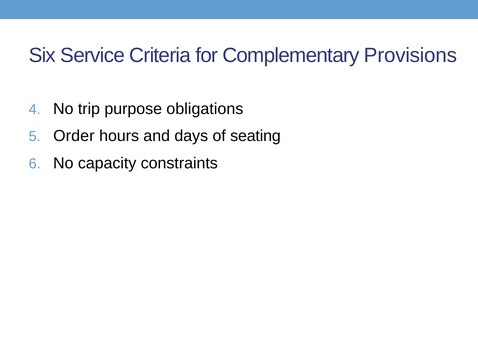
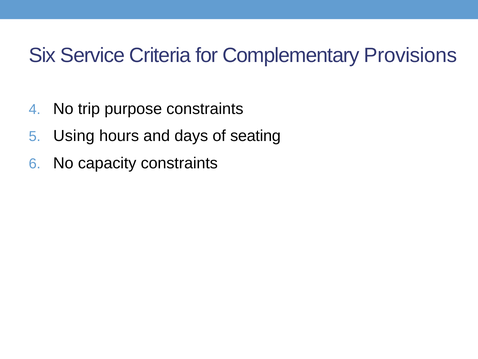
purpose obligations: obligations -> constraints (205, 109)
Order: Order -> Using (74, 136)
